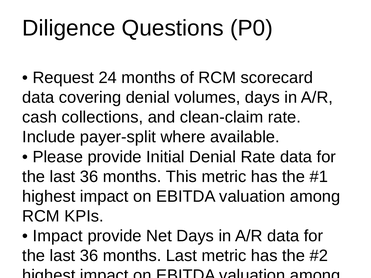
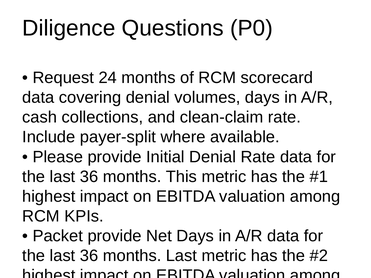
Impact: Impact -> Packet (58, 236)
